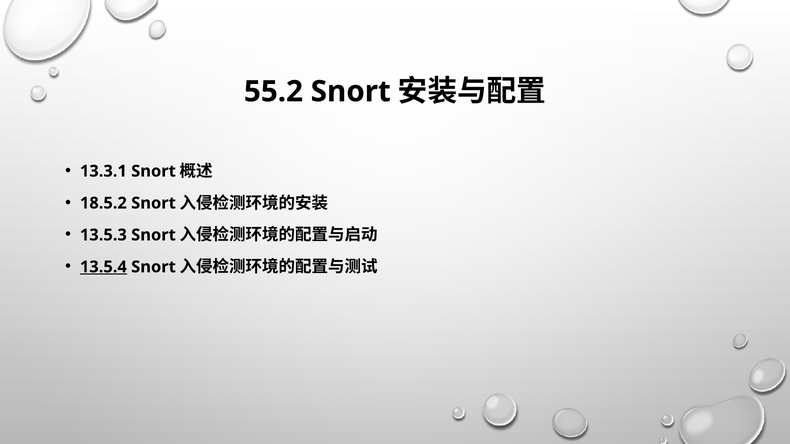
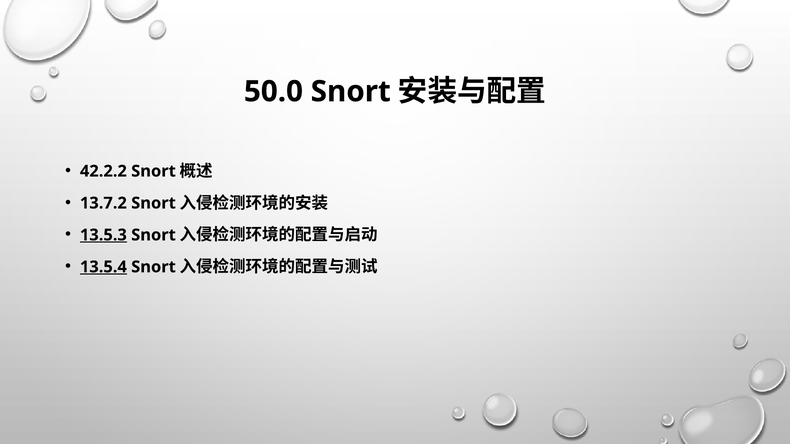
55.2: 55.2 -> 50.0 (273, 92)
13.3.1: 13.3.1 -> 42.2.2 (103, 171)
18.5.2: 18.5.2 -> 13.7.2 (103, 203)
13.5.3 underline: none -> present (103, 235)
